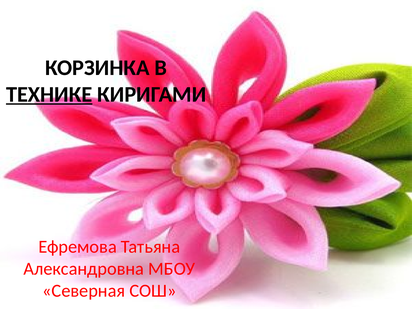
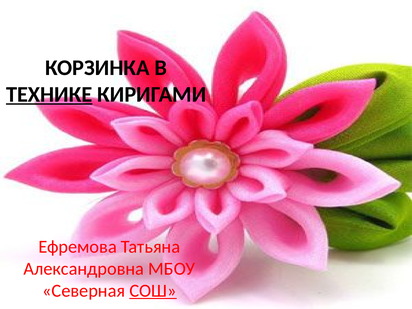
СОШ underline: none -> present (153, 291)
